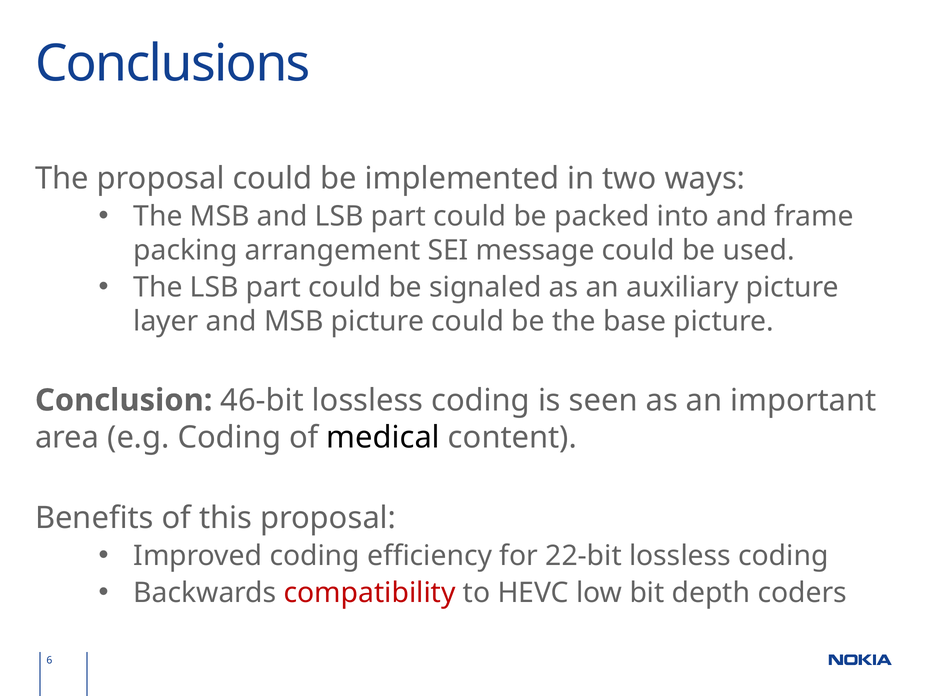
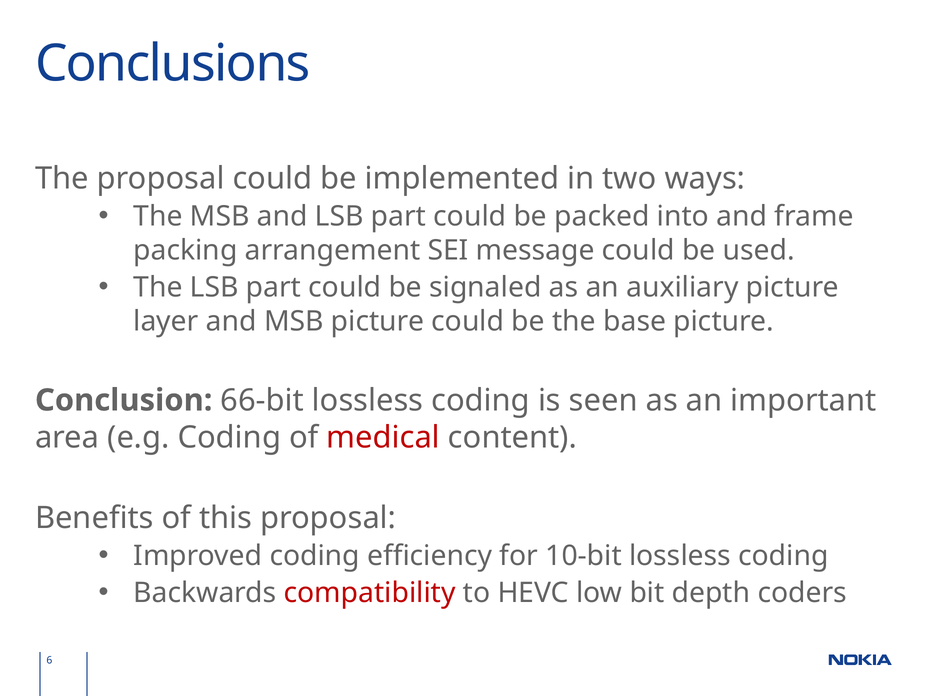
46-bit: 46-bit -> 66-bit (262, 400)
medical colour: black -> red (383, 437)
22-bit: 22-bit -> 10-bit (584, 556)
